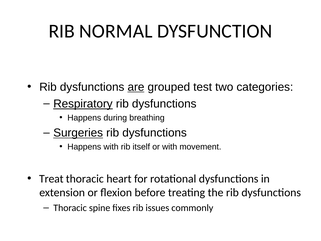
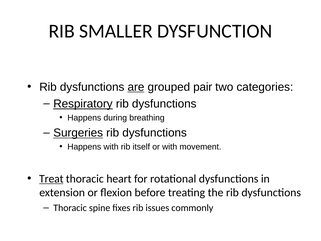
NORMAL: NORMAL -> SMALLER (116, 31)
test: test -> pair (203, 87)
Treat underline: none -> present (51, 179)
